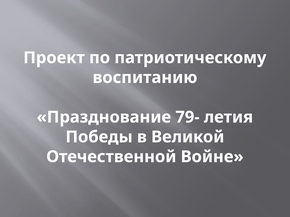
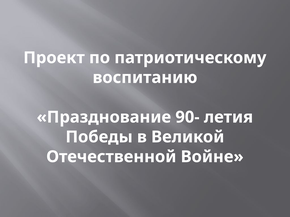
79-: 79- -> 90- (187, 117)
